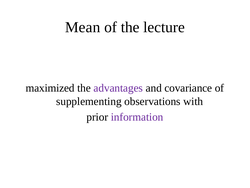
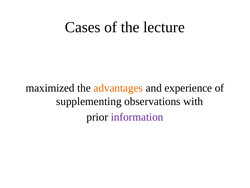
Mean: Mean -> Cases (83, 27)
advantages colour: purple -> orange (118, 88)
covariance: covariance -> experience (188, 88)
